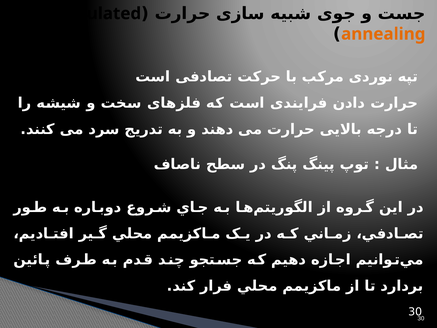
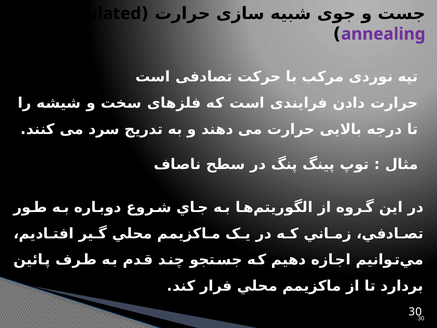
annealing colour: orange -> purple (383, 34)
